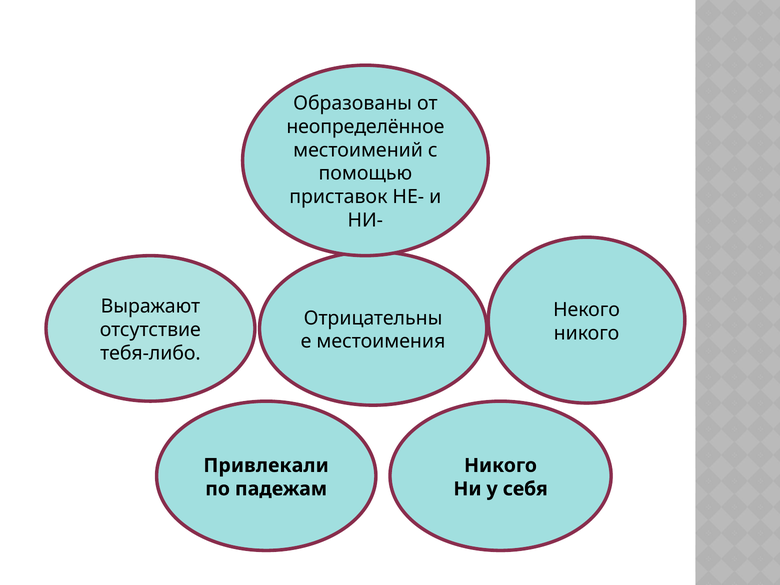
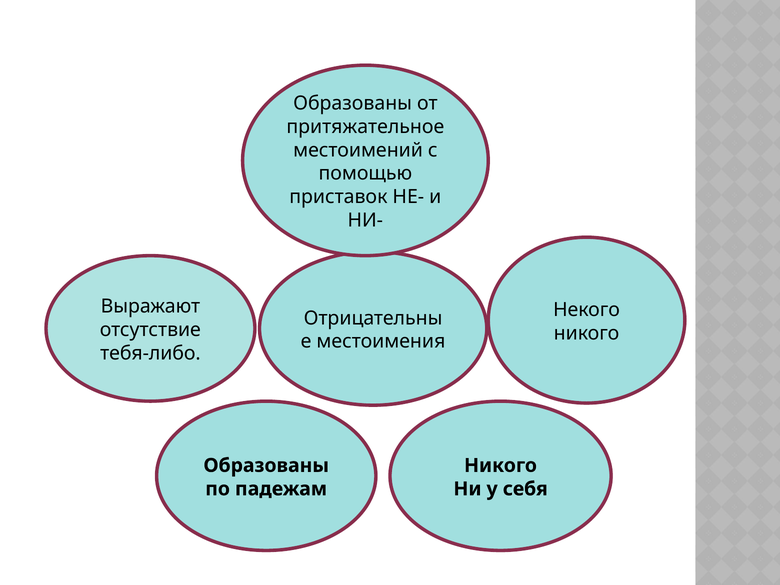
неопределённое: неопределённое -> притяжательное (365, 127)
Привлекали: Привлекали -> Образованы (266, 465)
